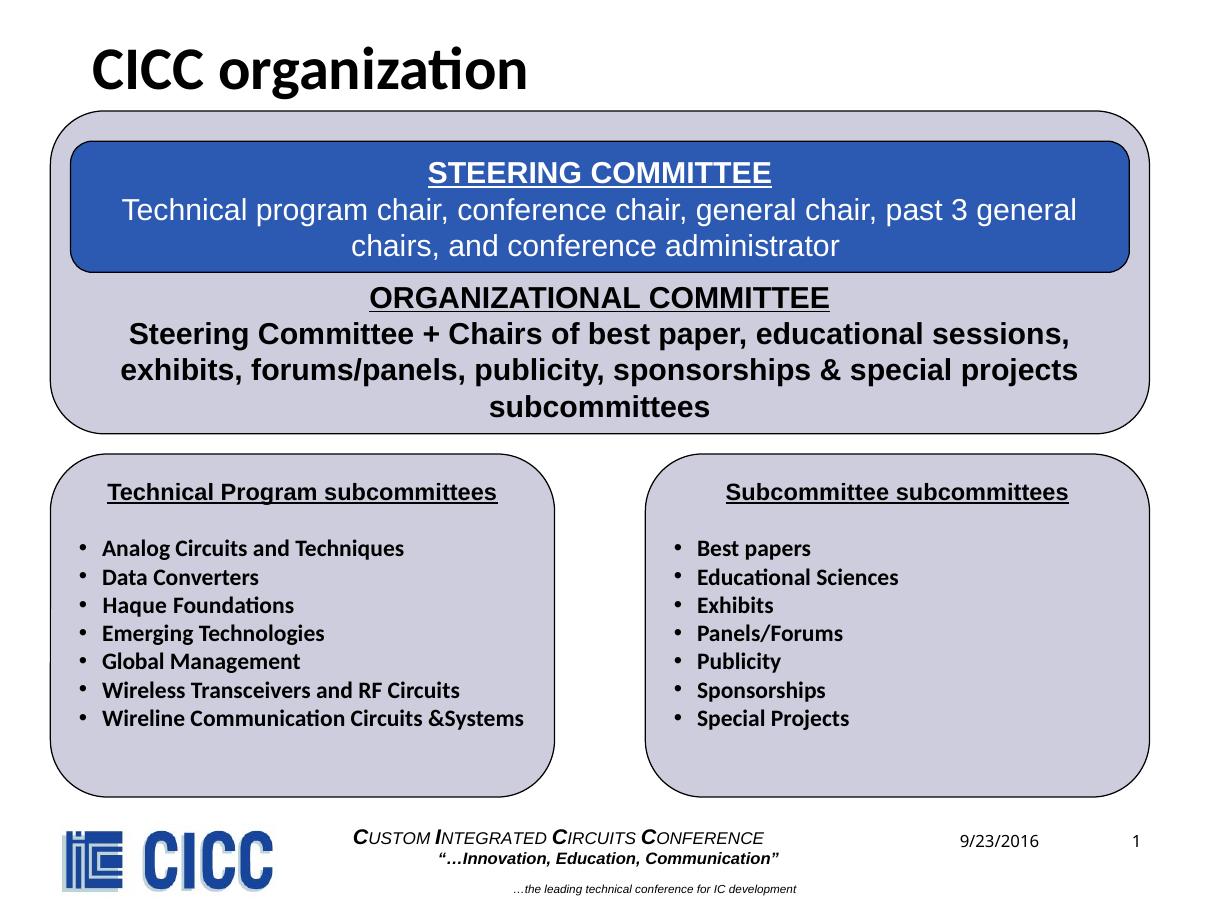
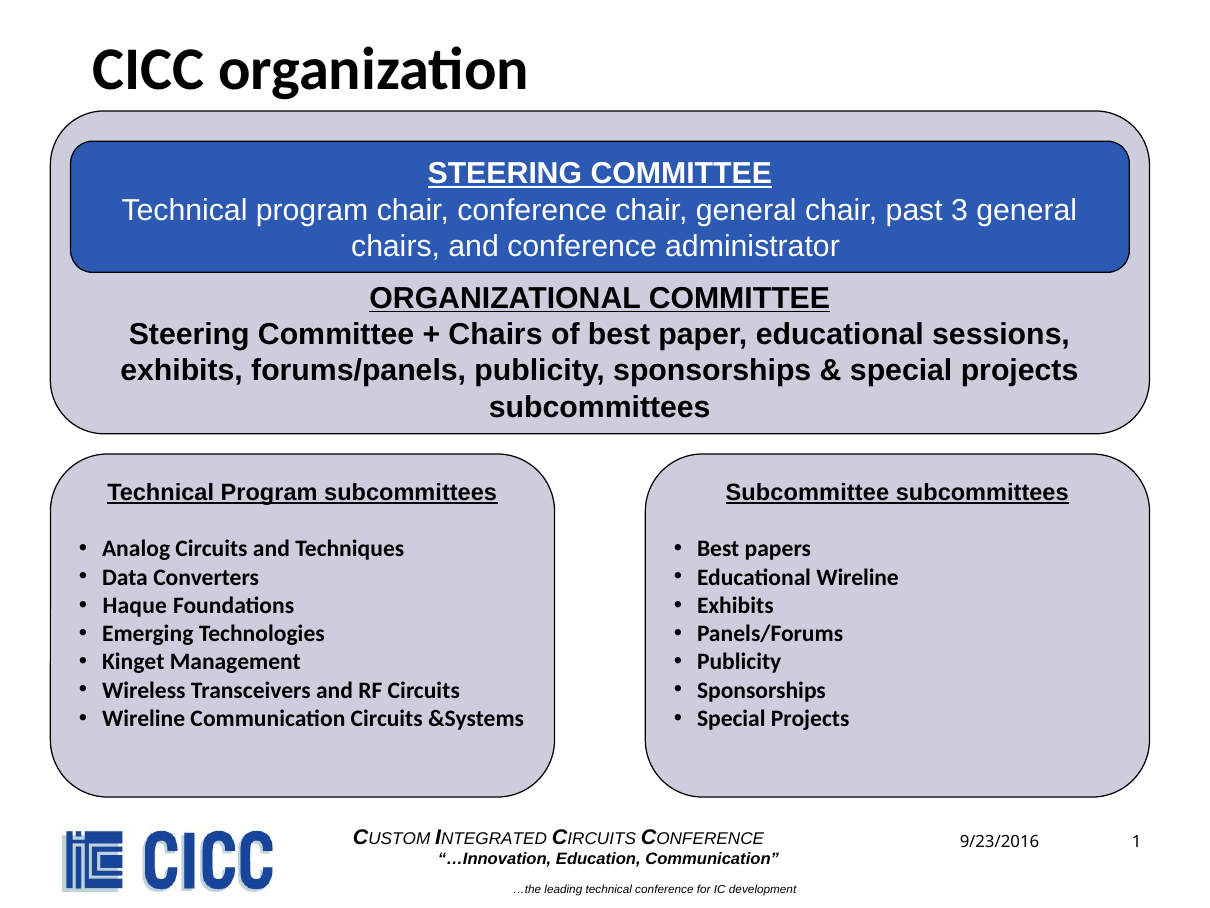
Educational Sciences: Sciences -> Wireline (858, 577)
Global: Global -> Kinget (133, 662)
